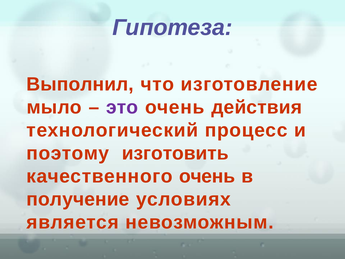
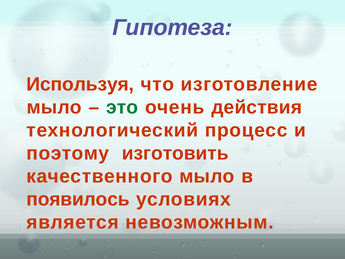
Выполнил: Выполнил -> Используя (80, 84)
это colour: purple -> green (122, 107)
качественного очень: очень -> мыло (207, 176)
получение: получение -> появилось (78, 199)
